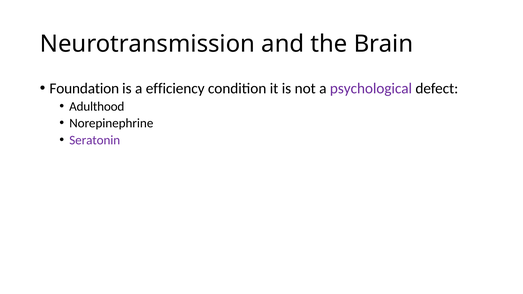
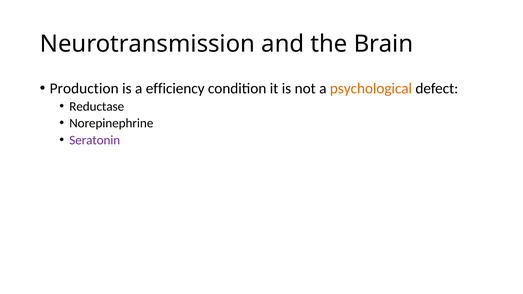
Foundation: Foundation -> Production (84, 88)
psychological colour: purple -> orange (371, 88)
Adulthood: Adulthood -> Reductase (97, 106)
